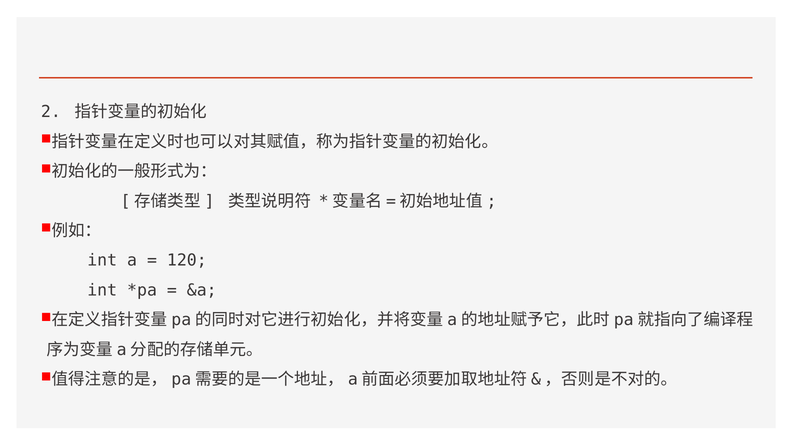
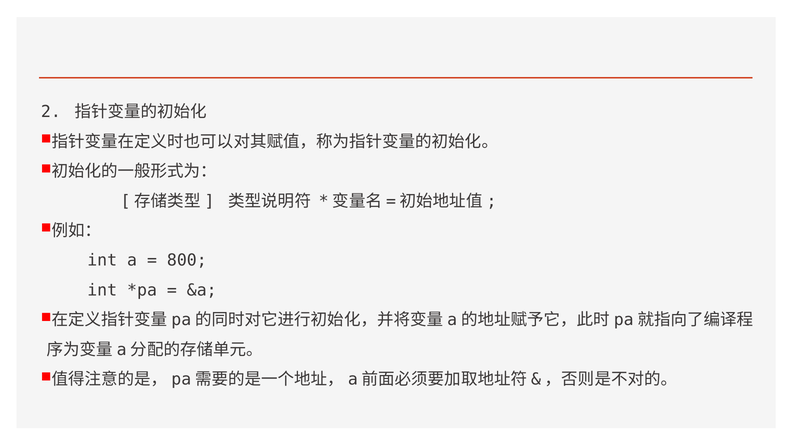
120: 120 -> 800 (187, 261)
